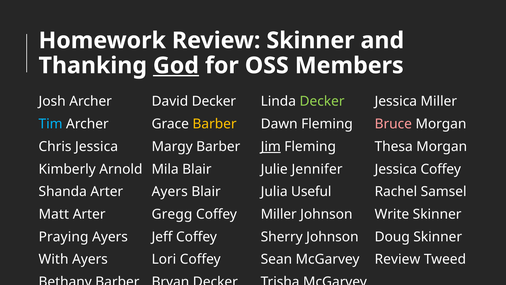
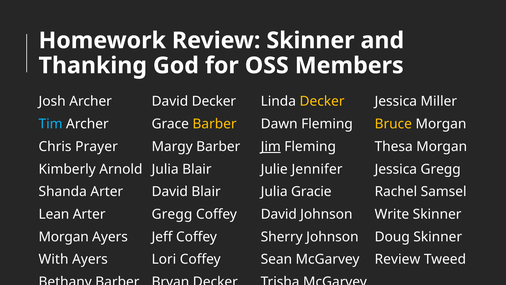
God underline: present -> none (176, 65)
Decker colour: light green -> yellow (322, 101)
Bruce colour: pink -> yellow (393, 124)
Chris Jessica: Jessica -> Prayer (97, 146)
Arnold Mila: Mila -> Julia (165, 169)
Jessica Coffey: Coffey -> Gregg (441, 169)
Arter Ayers: Ayers -> David (170, 191)
Useful: Useful -> Gracie (311, 191)
Matt: Matt -> Lean (54, 214)
Coffey Miller: Miller -> David (279, 214)
Praying: Praying -> Morgan (64, 237)
